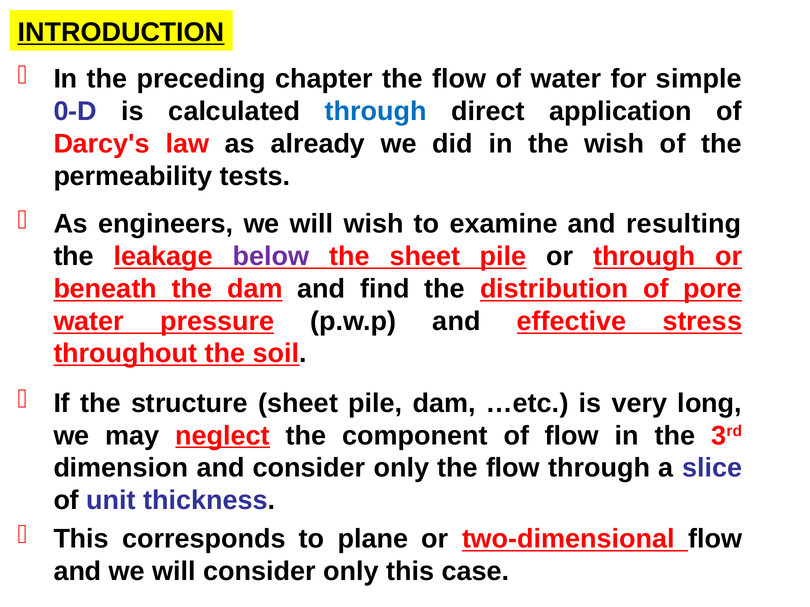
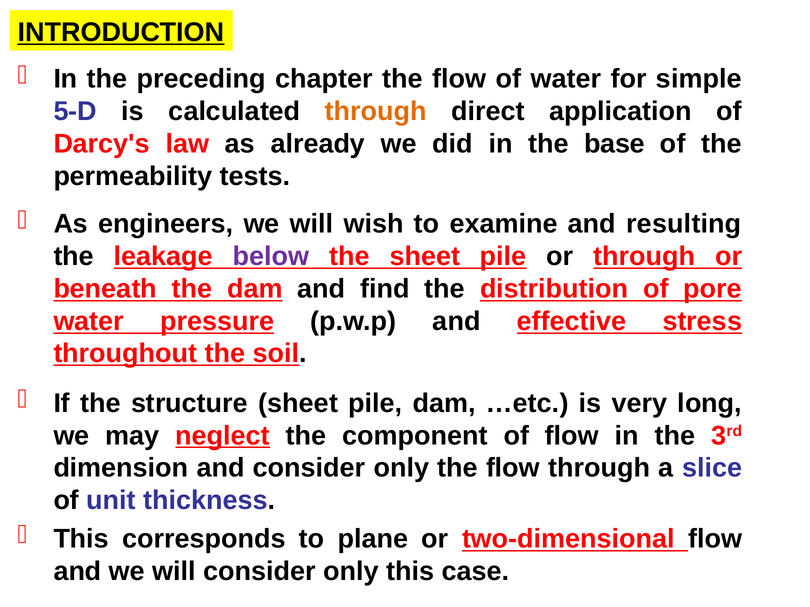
0-D: 0-D -> 5-D (75, 112)
through colour: blue -> orange (376, 112)
the wish: wish -> base (615, 144)
